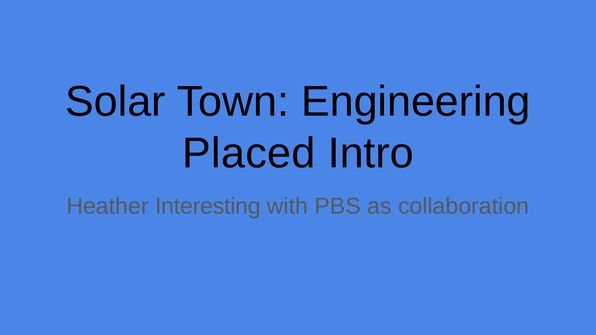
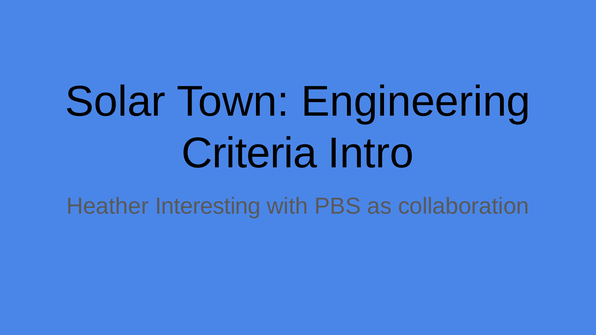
Placed: Placed -> Criteria (249, 154)
